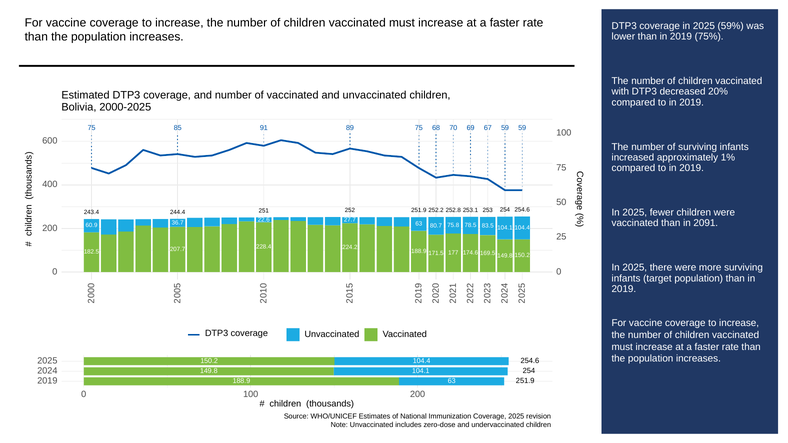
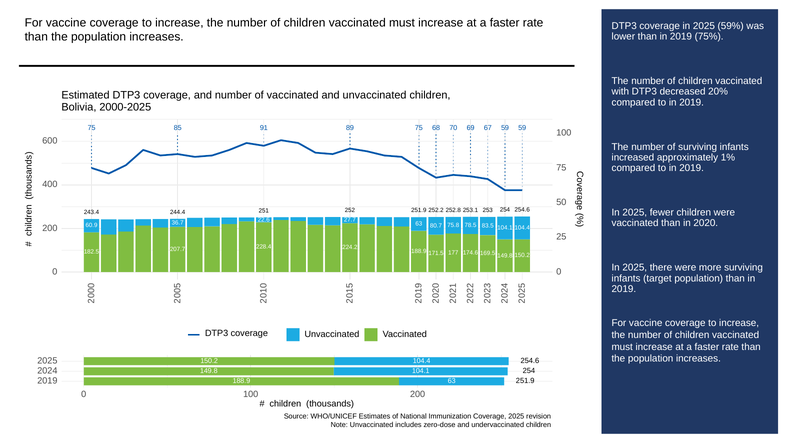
2091: 2091 -> 2020 (706, 223)
